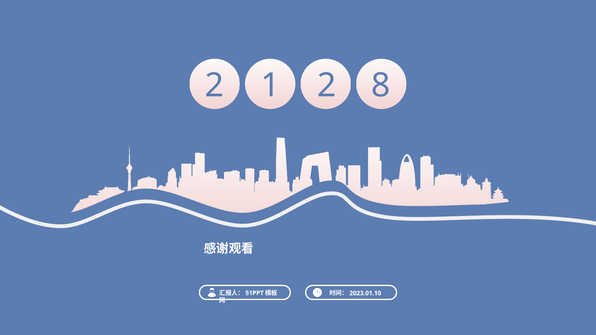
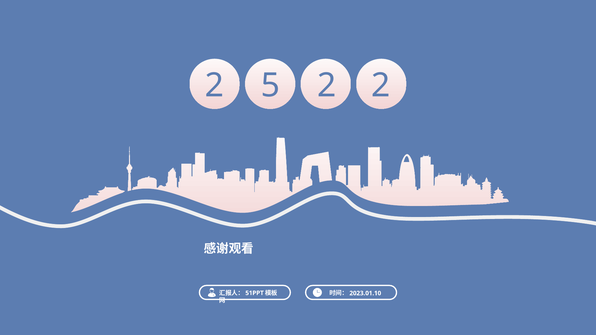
1: 1 -> 5 (270, 86)
2 8: 8 -> 2 (381, 86)
